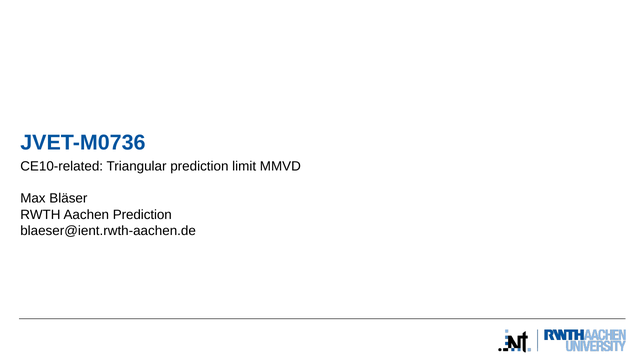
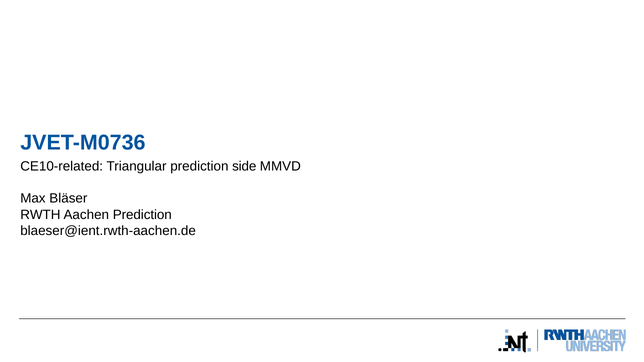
limit: limit -> side (244, 166)
